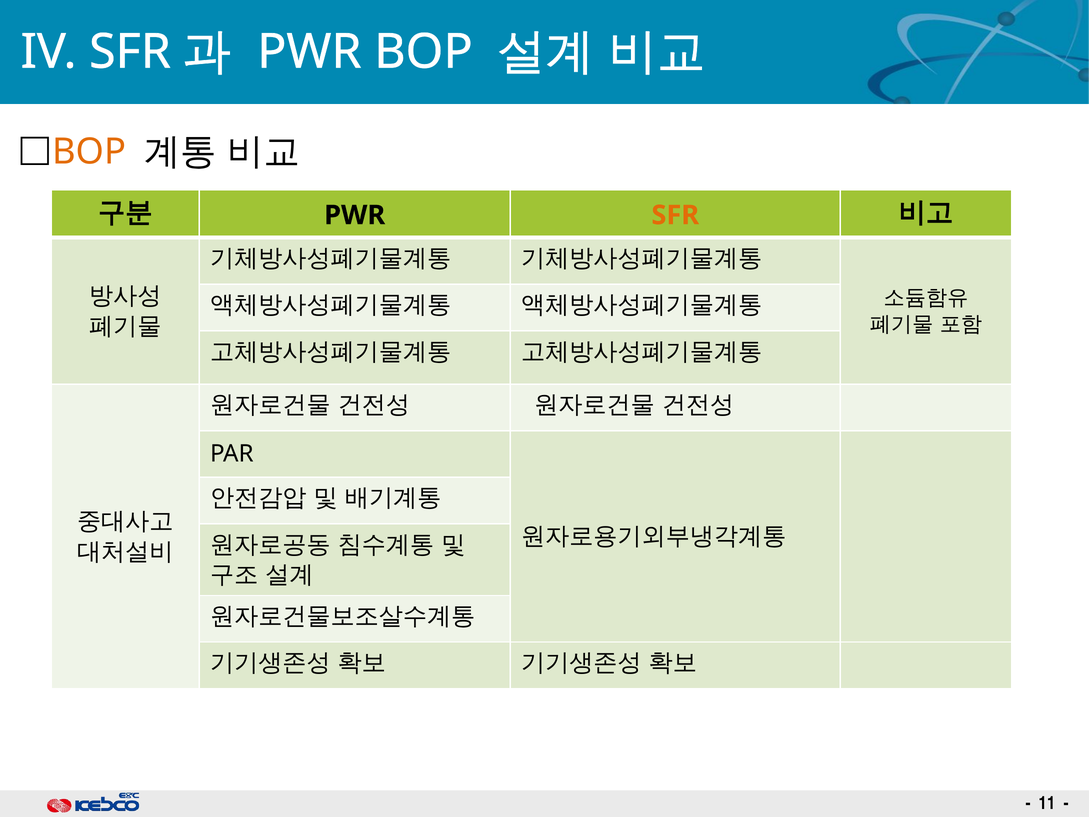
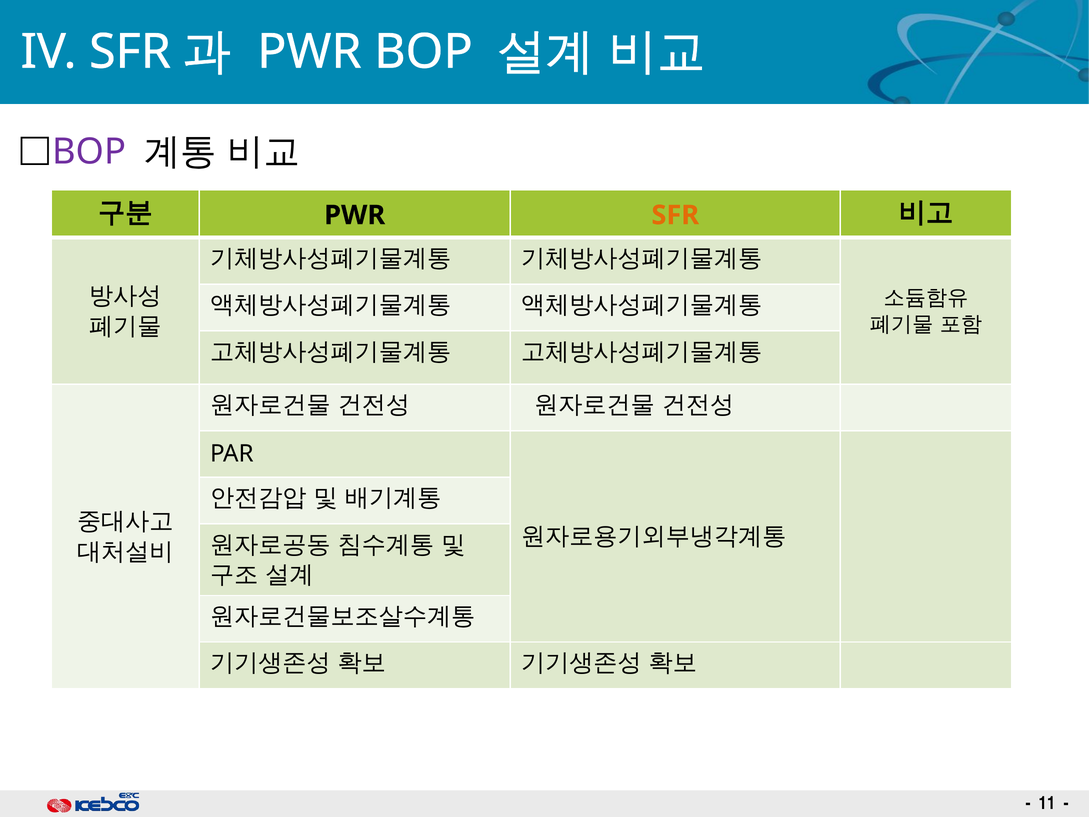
BOP colour: orange -> purple (89, 152)
